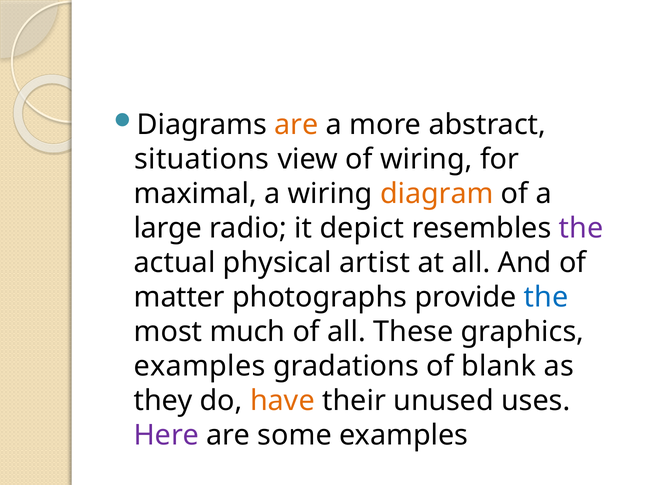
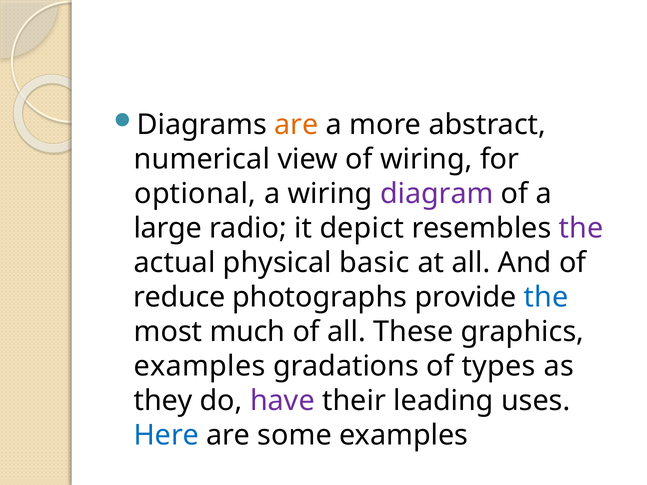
situations: situations -> numerical (202, 159)
maximal: maximal -> optional (195, 194)
diagram colour: orange -> purple (437, 194)
artist: artist -> basic (374, 263)
matter: matter -> reduce (179, 297)
blank: blank -> types (499, 367)
have colour: orange -> purple (282, 401)
unused: unused -> leading (444, 401)
Here colour: purple -> blue (166, 436)
